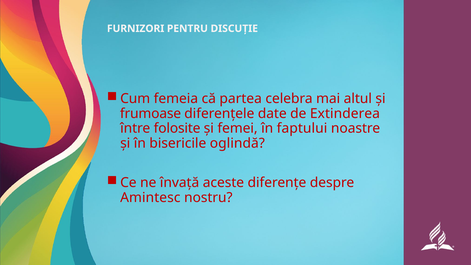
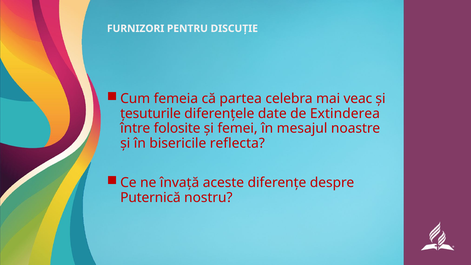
altul: altul -> veac (358, 99)
frumoase: frumoase -> țesuturile (151, 113)
faptului: faptului -> mesajul (302, 128)
oglindă: oglindă -> reflecta (237, 143)
Amintesc: Amintesc -> Puternică (150, 198)
